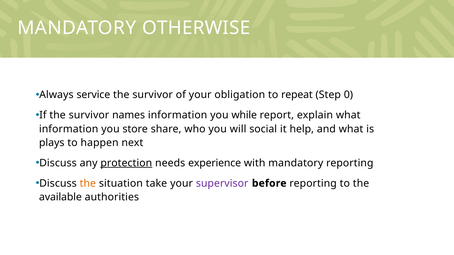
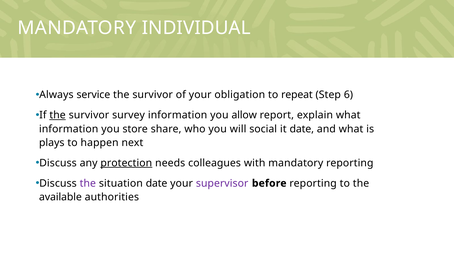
OTHERWISE: OTHERWISE -> INDIVIDUAL (196, 28)
0: 0 -> 6 (348, 95)
the underline: none -> present (58, 115)
names: names -> survey (129, 115)
while: while -> allow (244, 115)
it help: help -> date (302, 129)
experience: experience -> colleagues (215, 163)
the colour: orange -> purple (88, 184)
situation take: take -> date (157, 184)
